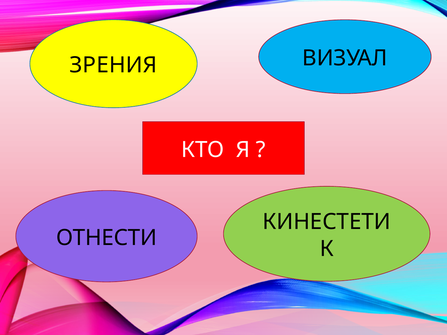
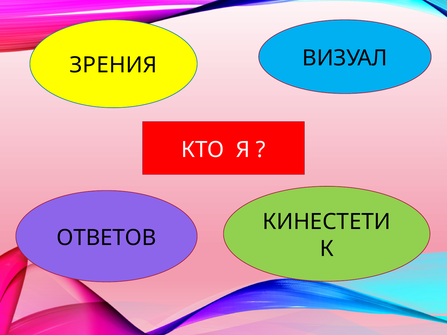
ОТНЕСТИ: ОТНЕСТИ -> ОТВЕТОВ (106, 238)
